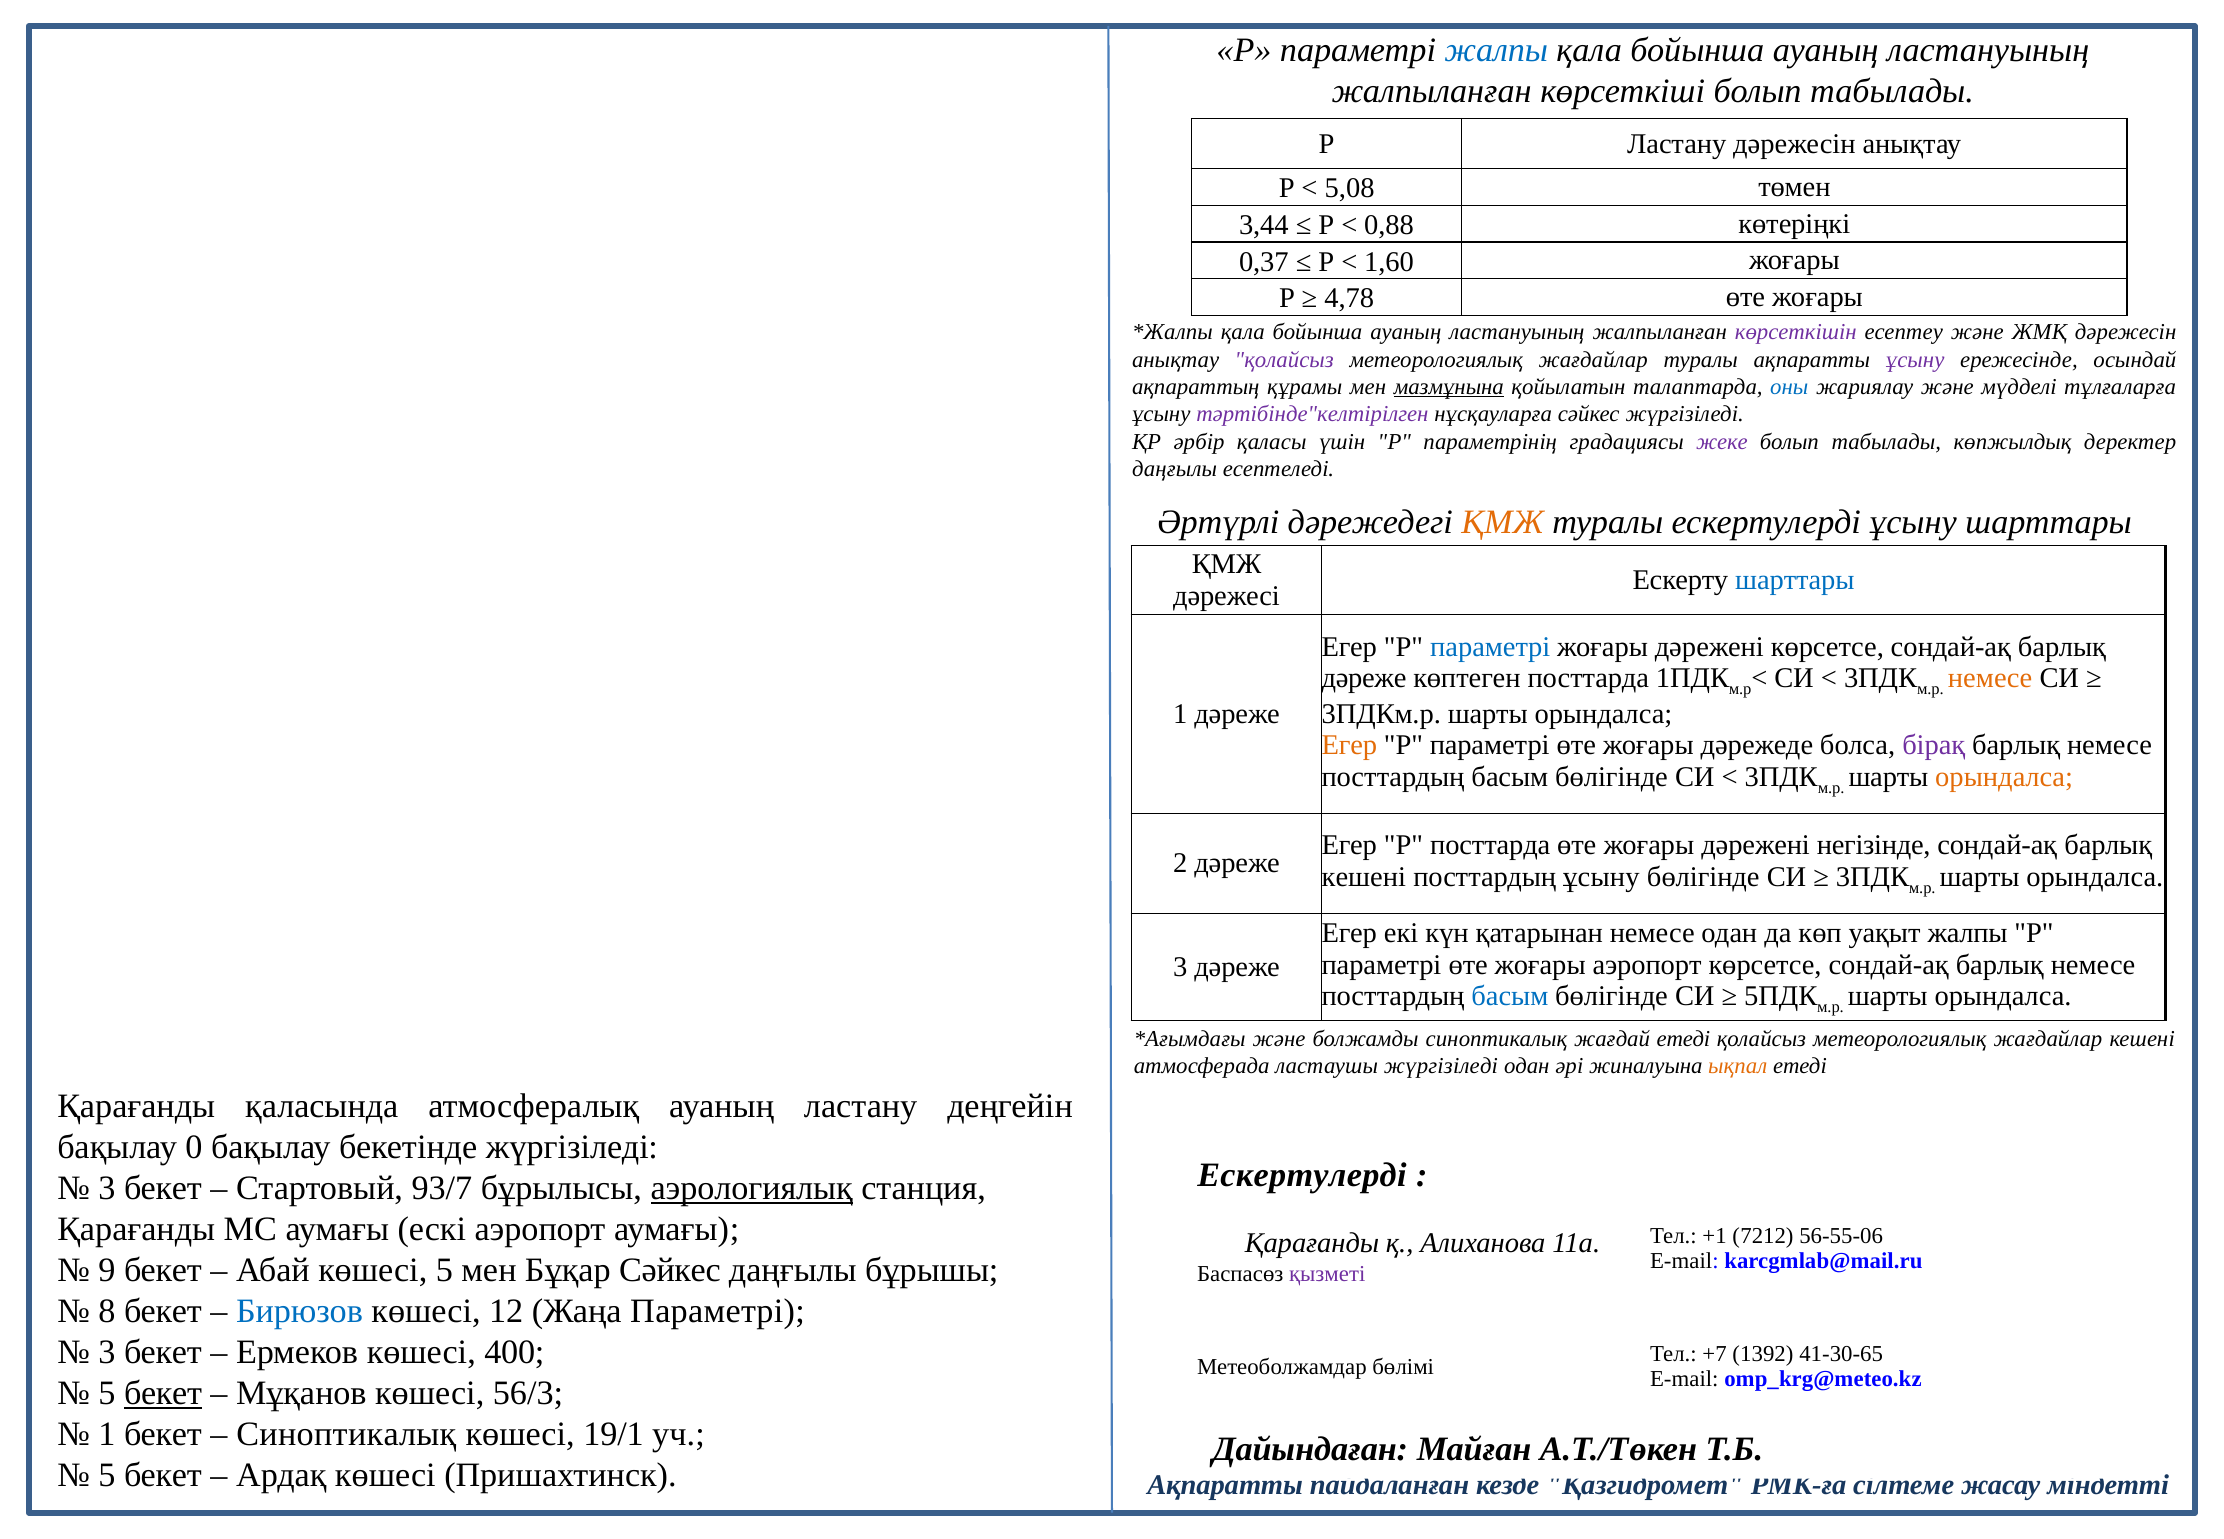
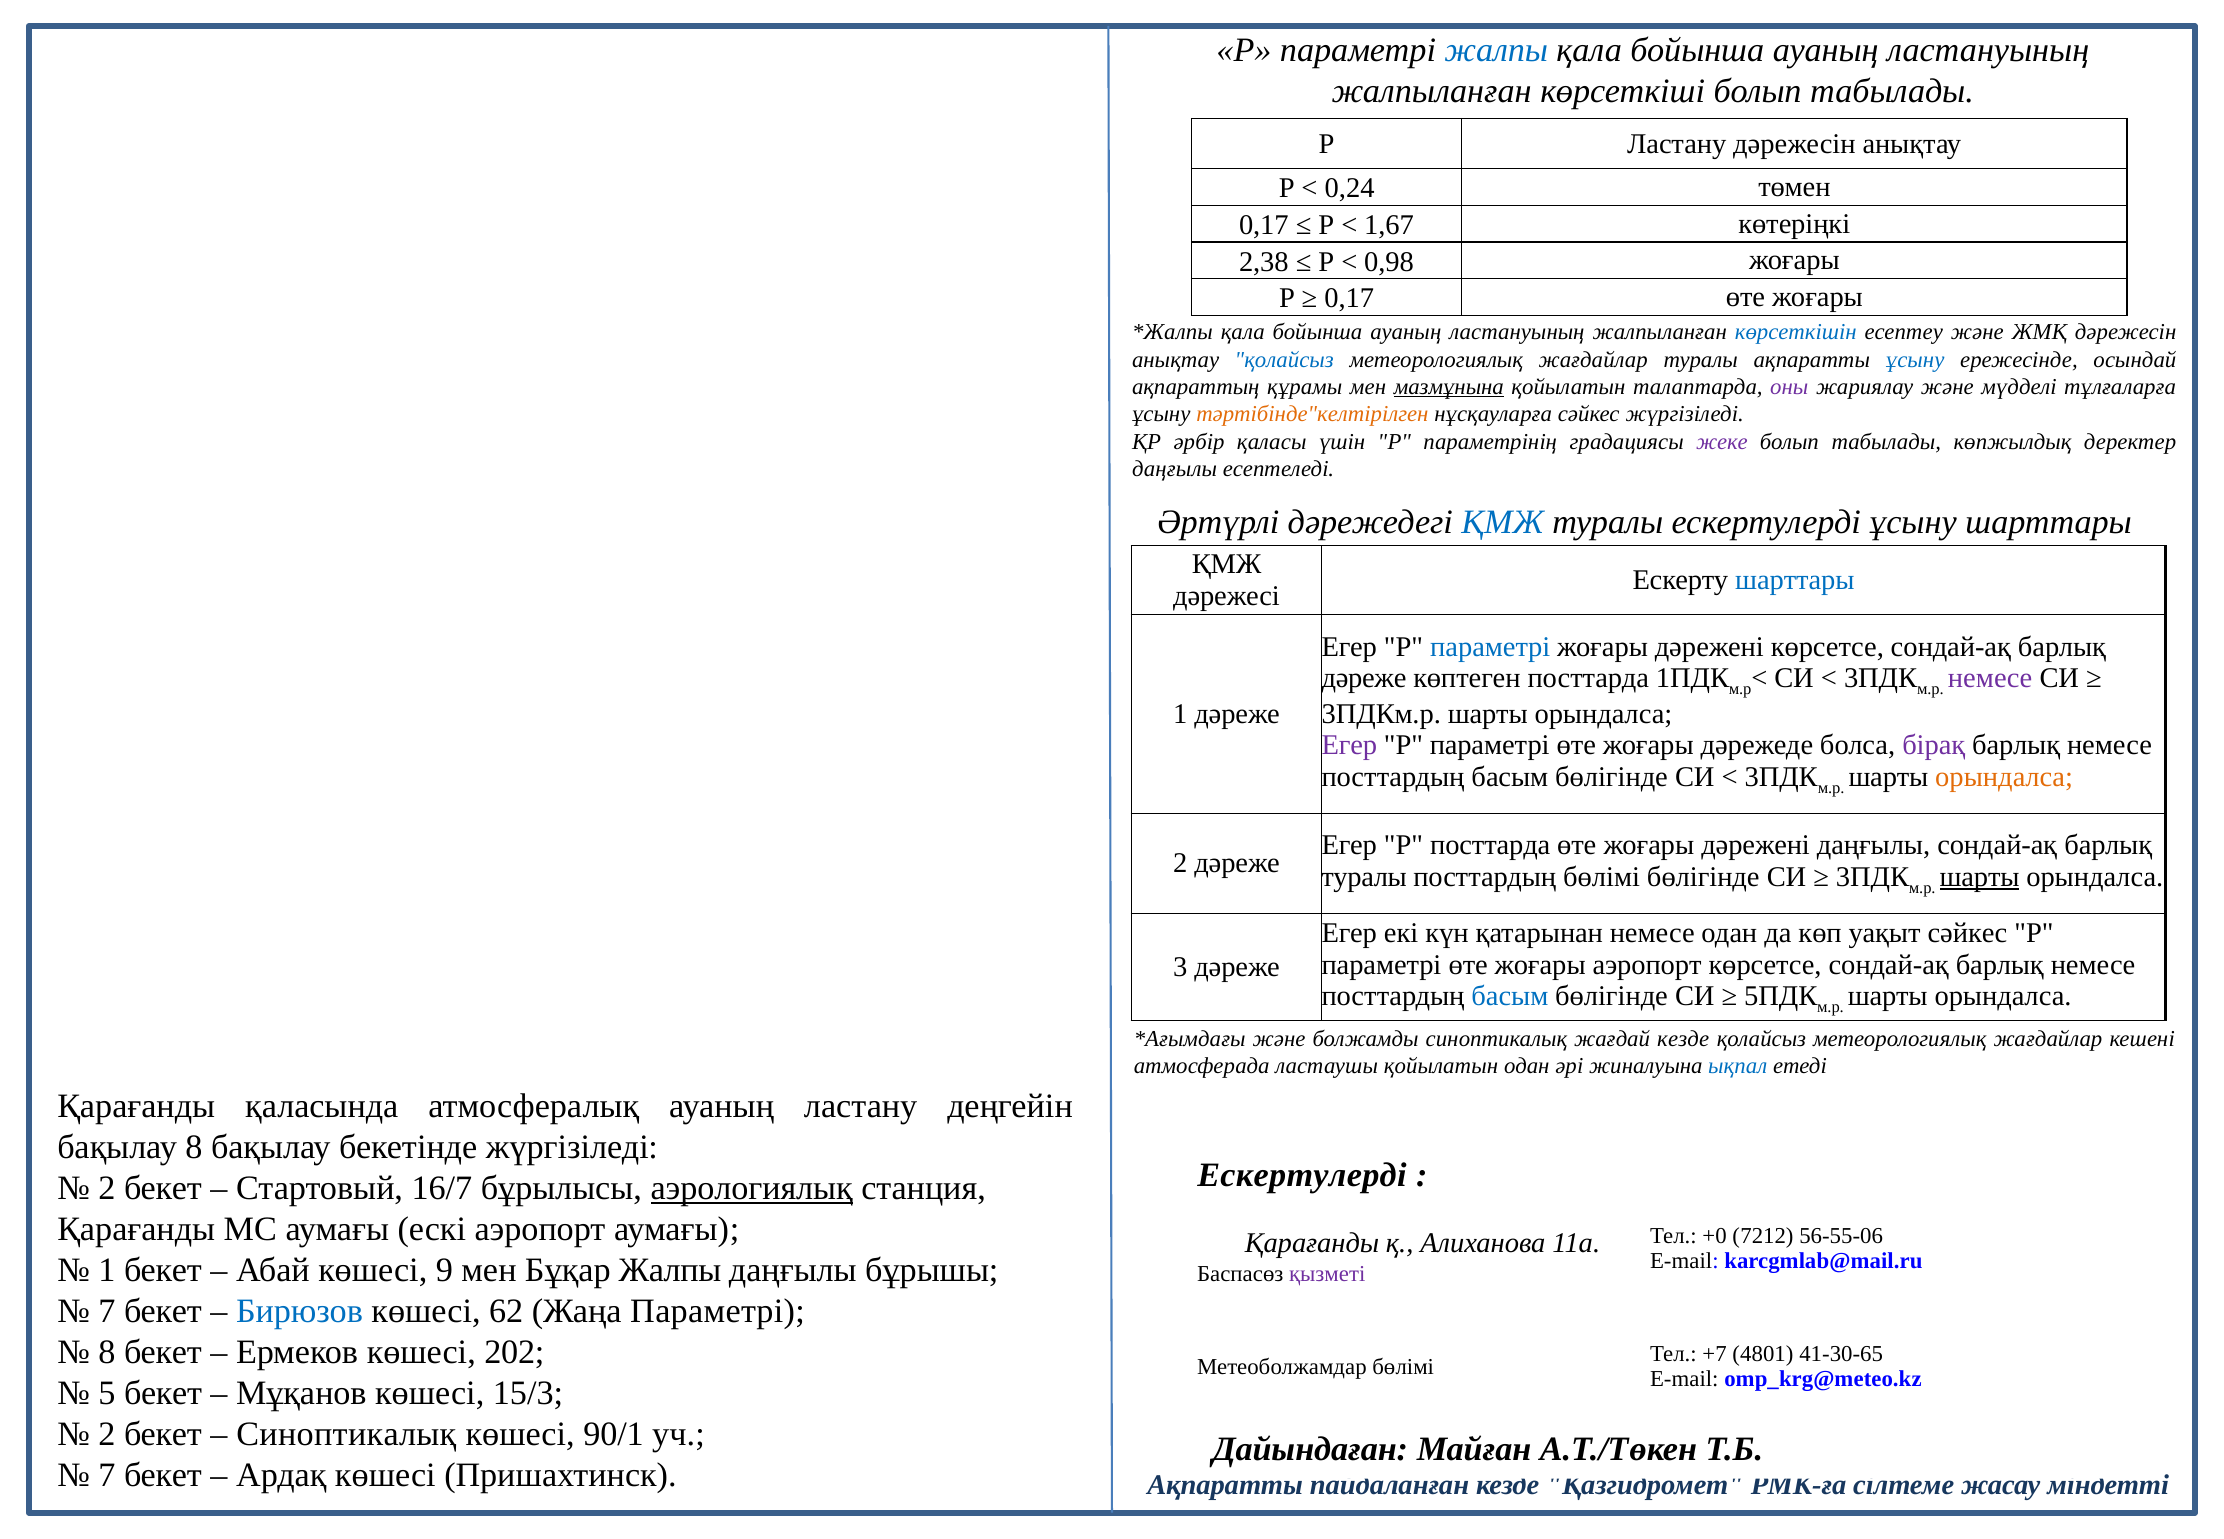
5,08: 5,08 -> 0,24 (1350, 188)
3,44: 3,44 -> 0,17 (1264, 225)
0,88: 0,88 -> 1,67 (1389, 225)
0,37: 0,37 -> 2,38 (1264, 262)
1,60: 1,60 -> 0,98 (1389, 262)
4,78: 4,78 -> 0,17 (1349, 298)
көрсеткішін colour: purple -> blue (1796, 332)
қолайсыз colour: purple -> blue (1284, 360)
ұсыну colour: purple -> blue (1915, 360)
оны colour: blue -> purple (1789, 387)
тәртібінде"келтірілген colour: purple -> orange (1312, 414)
ҚМЖ colour: orange -> blue (1503, 522)
немесе colour: orange -> purple (1990, 678)
Егер colour: orange -> purple (1349, 746)
дәрежені негізінде: негізінде -> даңғылы (1874, 846)
кешені: кешені -> туралы (1364, 877)
посттардың ұсыну: ұсыну -> бөлімі (1602, 877)
шарты underline: none -> present (1980, 877)
уақыт жалпы: жалпы -> сәйкес (1967, 934)
жағдай етеді: етеді -> кезде (1683, 1039)
ластаушы жүргізіледі: жүргізіледі -> қойылатын (1441, 1066)
ықпал colour: orange -> blue (1738, 1066)
бақылау 0: 0 -> 8 (194, 1147)
3: 3 -> 2 (107, 1189)
93/7: 93/7 -> 16/7 (442, 1189)
+1: +1 -> +0 (1715, 1236)
9: 9 -> 1 (107, 1271)
көшесі 5: 5 -> 9 (444, 1271)
Бұқар Сәйкес: Сәйкес -> Жалпы (670, 1271)
8: 8 -> 7 (107, 1312)
12: 12 -> 62 (506, 1312)
3: 3 -> 8 (107, 1353)
400: 400 -> 202 (514, 1353)
1392: 1392 -> 4801 (1763, 1355)
бекет underline: present -> none (163, 1394)
56/3: 56/3 -> 15/3 (528, 1394)
1: 1 -> 2 (107, 1435)
19/1: 19/1 -> 90/1 (614, 1435)
5: 5 -> 7 (107, 1476)
